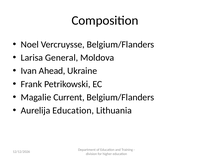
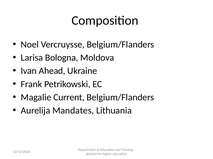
General: General -> Bologna (62, 58)
Aurelija Education: Education -> Mandates (73, 111)
